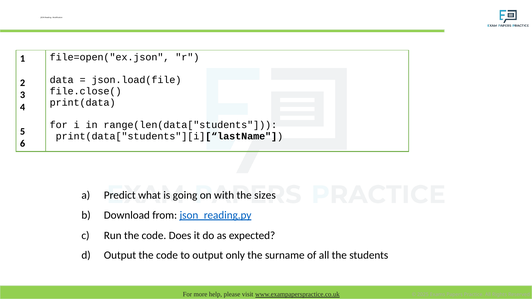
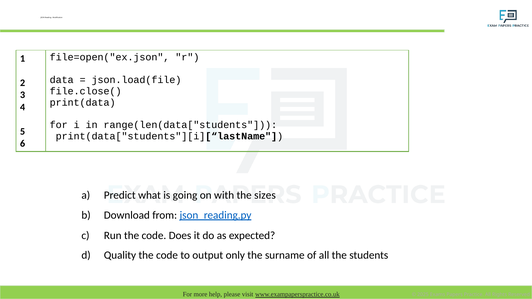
Output: Output -> Quality (120, 256)
